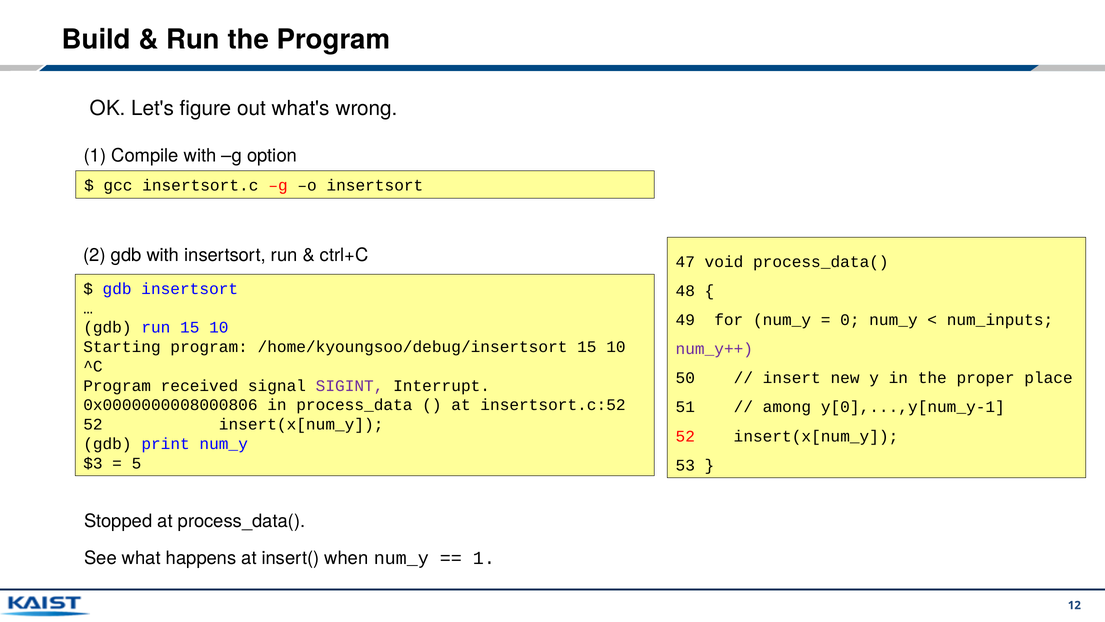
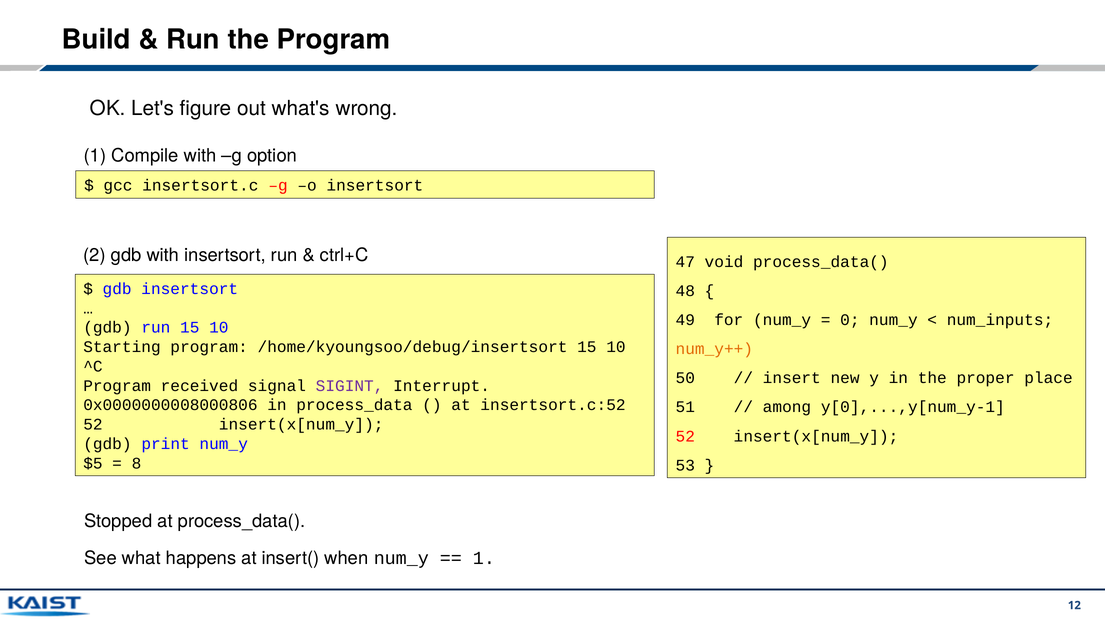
num_y++ colour: purple -> orange (714, 349)
$3: $3 -> $5 (93, 463)
5: 5 -> 8 (137, 463)
